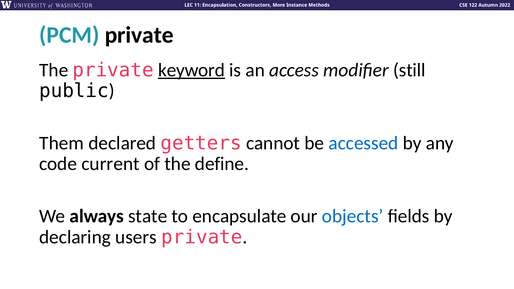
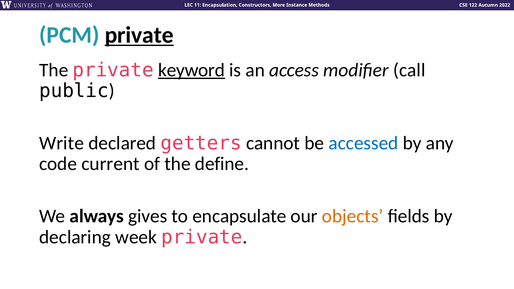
private underline: none -> present (139, 35)
still: still -> call (409, 70)
Them: Them -> Write (62, 143)
state: state -> gives (148, 216)
objects colour: blue -> orange (353, 216)
users: users -> week (136, 237)
